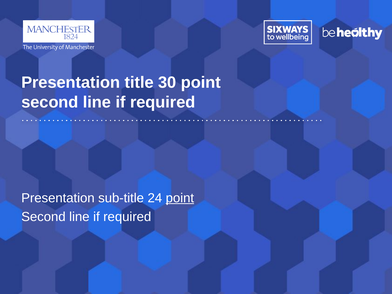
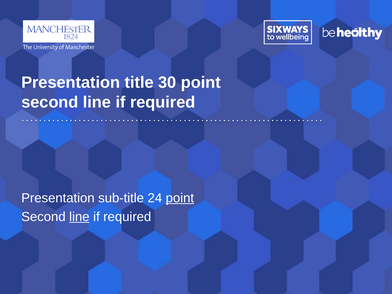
line underline: none -> present (79, 217)
